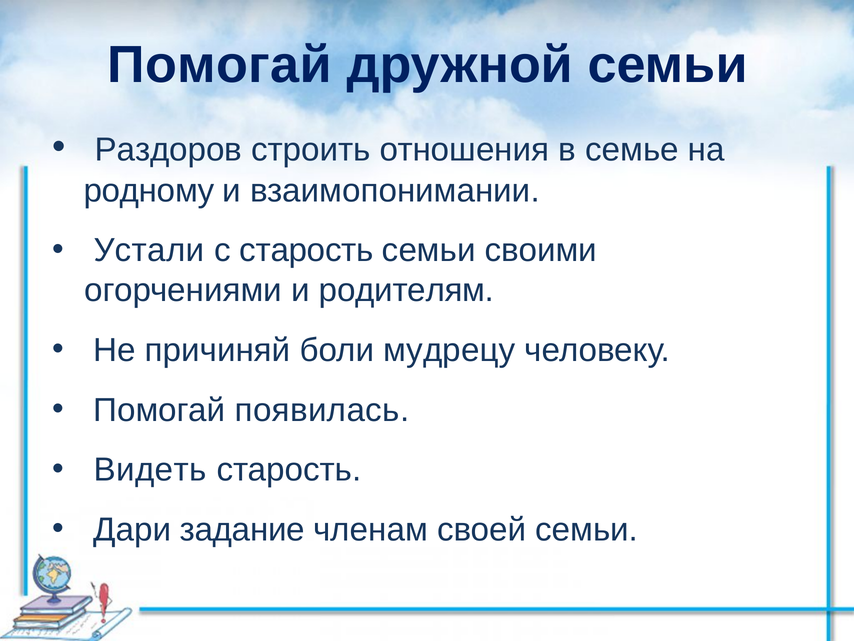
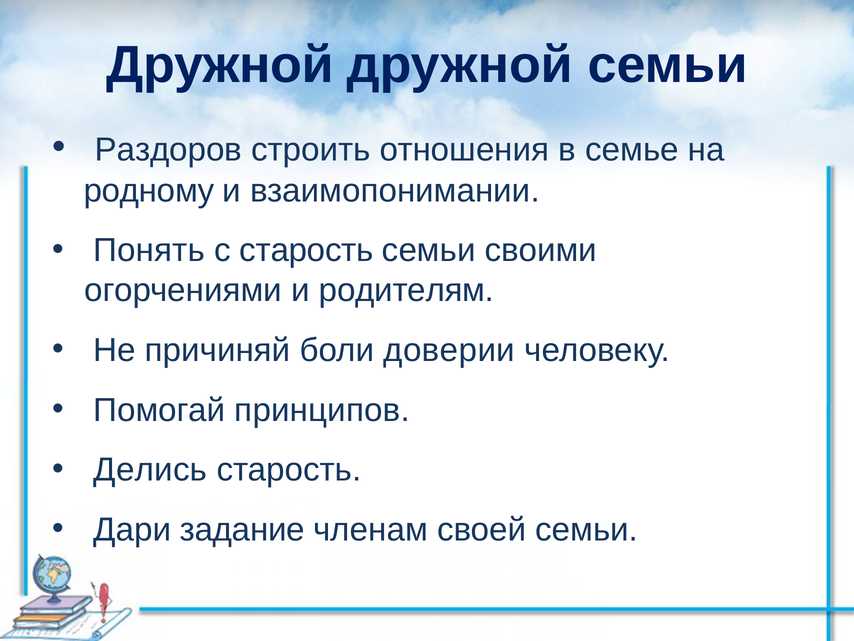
Помогай: Помогай -> Дружной (220, 65)
Устали: Устали -> Понять (149, 250)
мудрецу: мудрецу -> доверии (449, 350)
появилась: появилась -> принципов (322, 410)
Видеть: Видеть -> Делись (150, 470)
